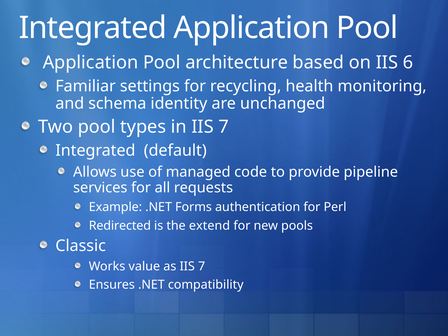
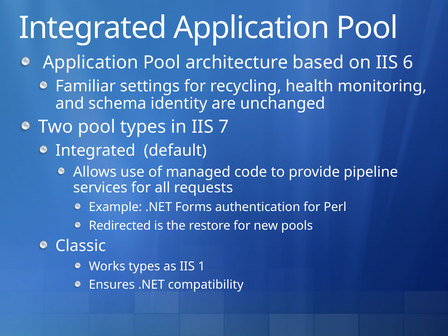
extend: extend -> restore (210, 226)
Works value: value -> types (144, 266)
as IIS 7: 7 -> 1 (202, 266)
